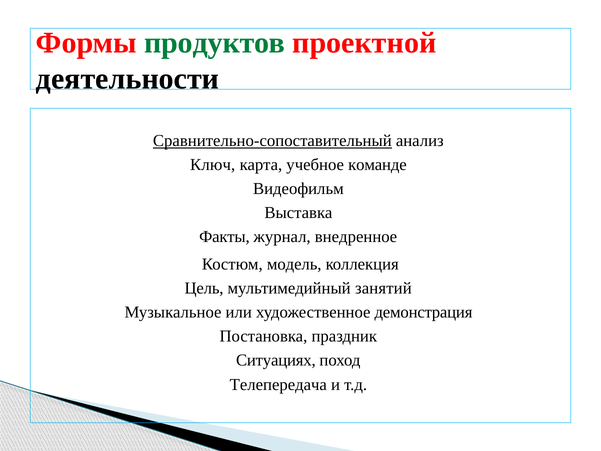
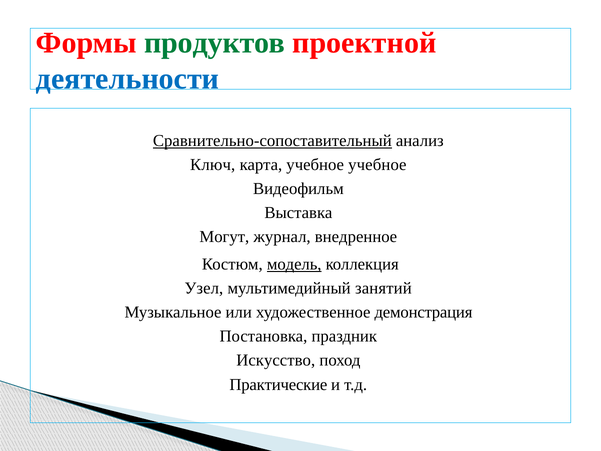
деятельности colour: black -> blue (128, 79)
учебное команде: команде -> учебное (377, 165)
Факты: Факты -> Могут (224, 237)
модель underline: none -> present (294, 264)
Цель: Цель -> Узел (204, 288)
Ситуациях: Ситуациях -> Искусство (276, 360)
Телепередача: Телепередача -> Практические (278, 384)
